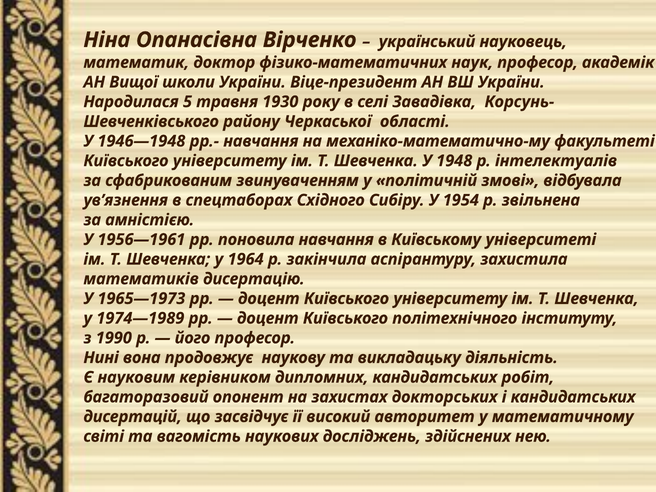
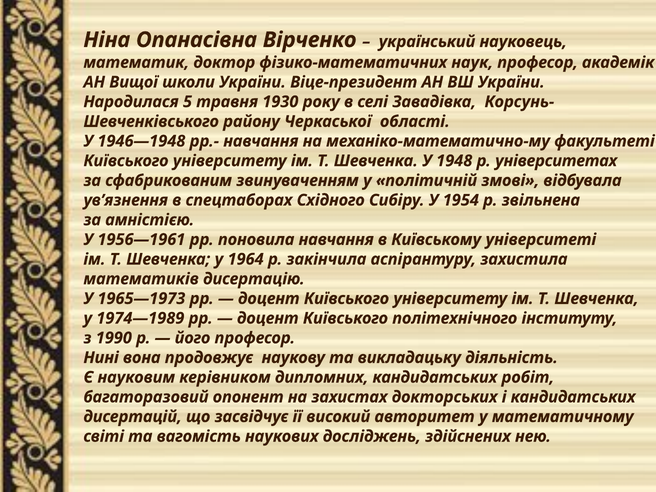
інтелектуалів: інтелектуалів -> університетах (556, 161)
